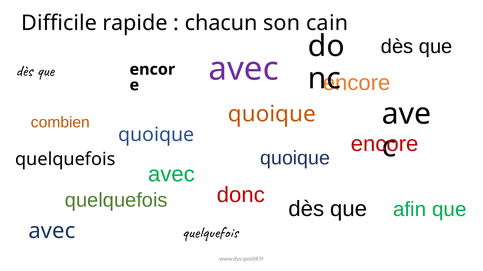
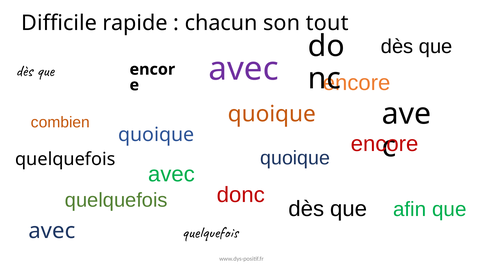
cain: cain -> tout (327, 23)
